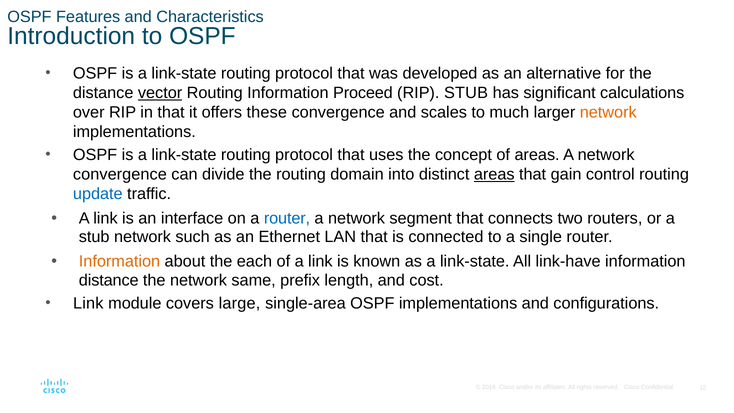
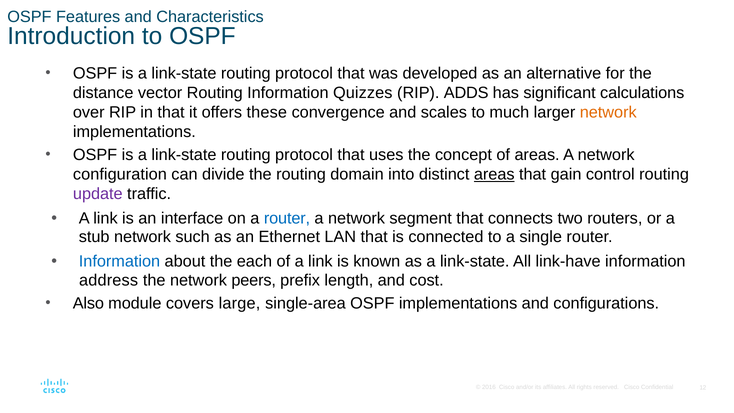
vector underline: present -> none (160, 93)
Proceed: Proceed -> Quizzes (363, 93)
RIP STUB: STUB -> ADDS (466, 93)
convergence: convergence -> configuration (120, 174)
update colour: blue -> purple (98, 194)
Information colour: orange -> blue (120, 262)
distance: distance -> address (109, 280)
same: same -> peers (254, 280)
Link: Link -> Also (88, 303)
